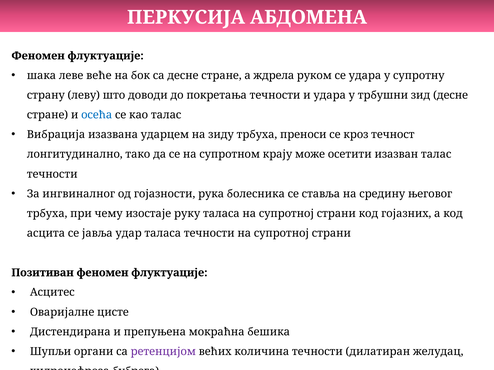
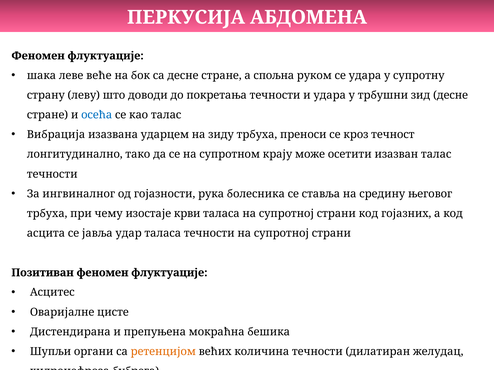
ждрела: ждрела -> спољна (274, 76)
руку: руку -> крви (187, 214)
ретенцијом colour: purple -> orange (163, 352)
